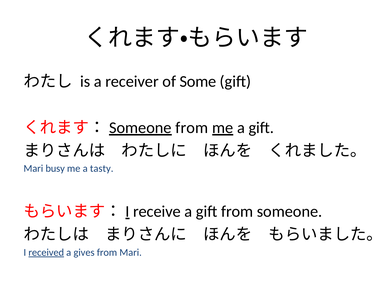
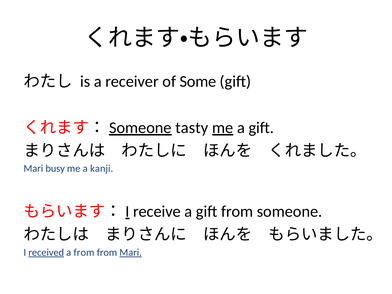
from: from -> tasty (192, 128)
tasty: tasty -> kanji (102, 169)
a gives: gives -> from (84, 252)
Mari underline: none -> present (131, 252)
